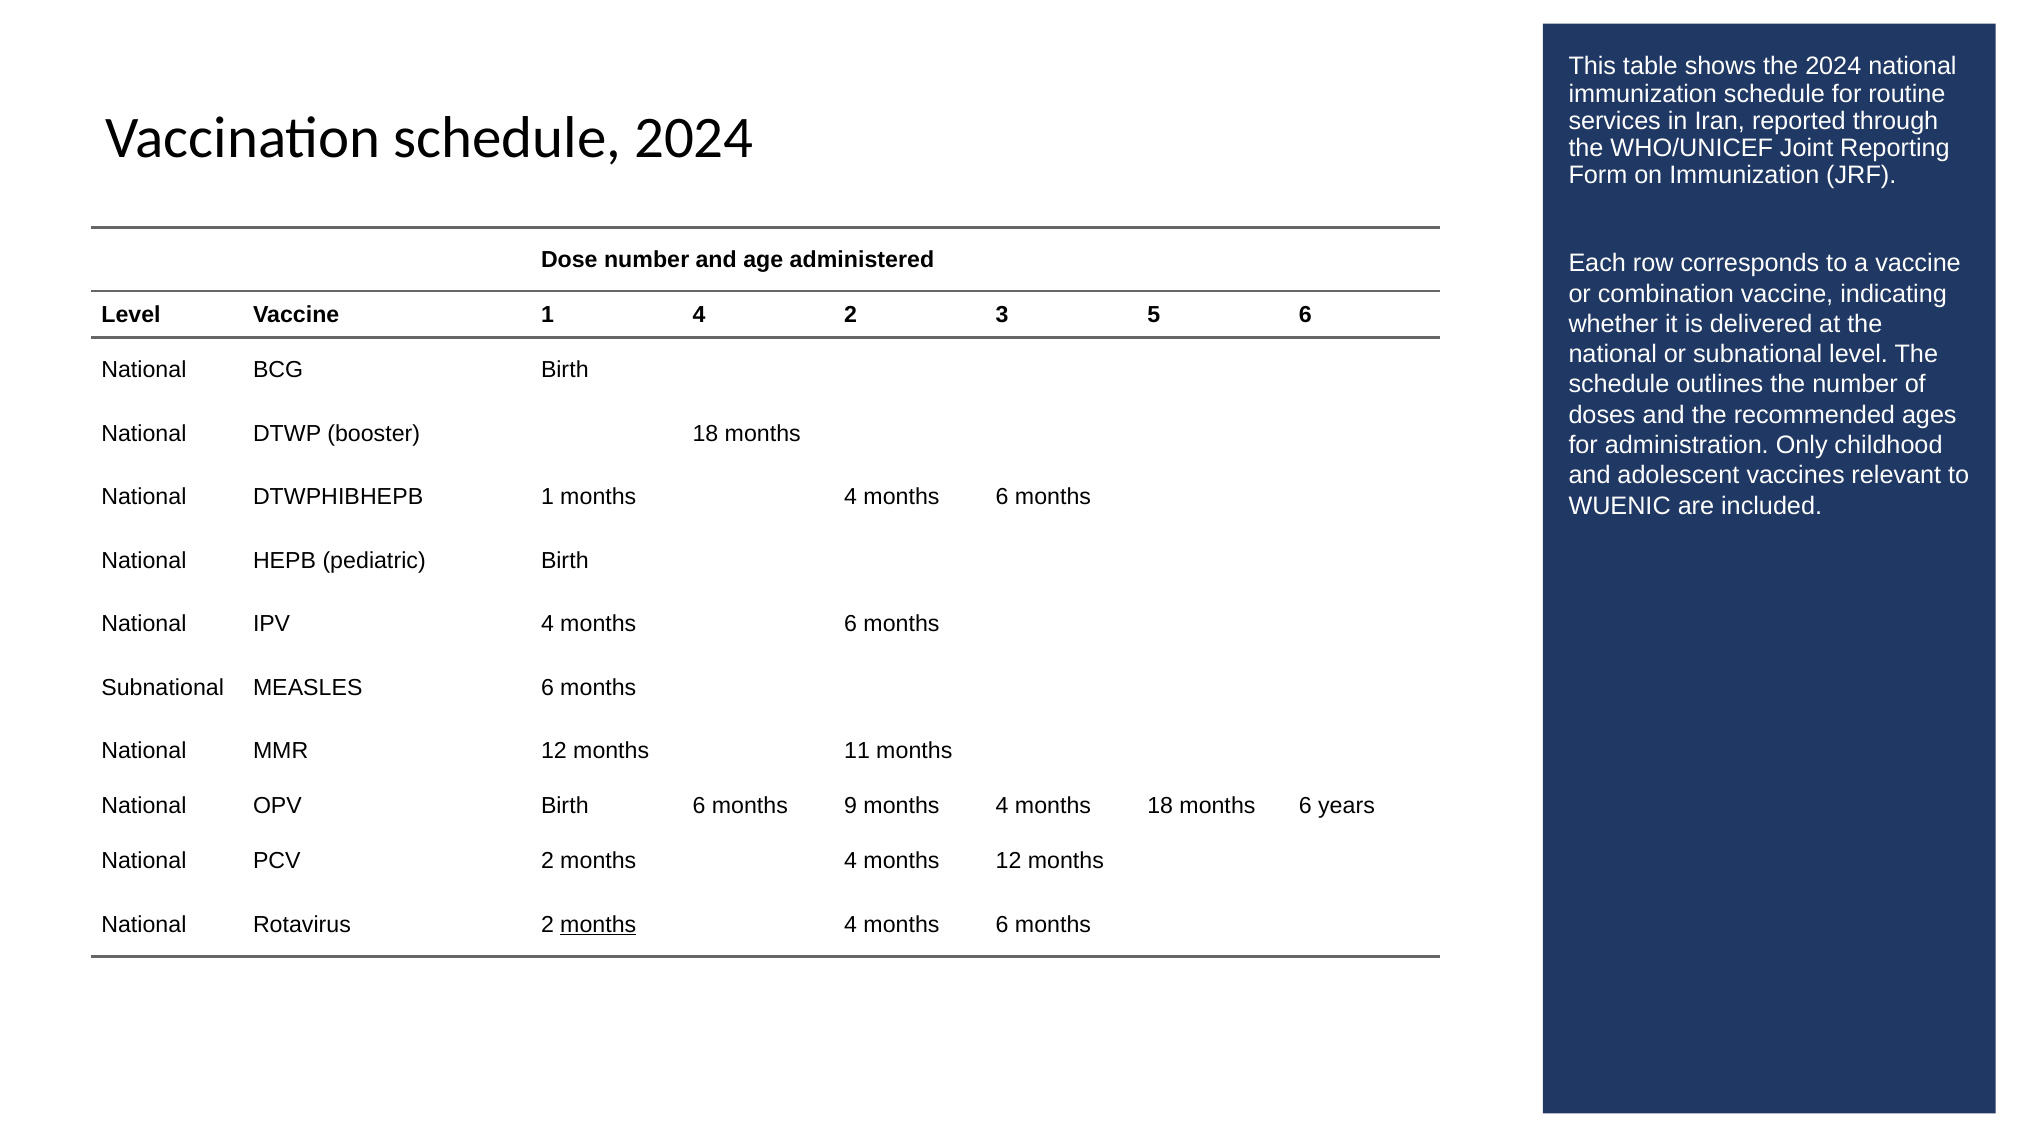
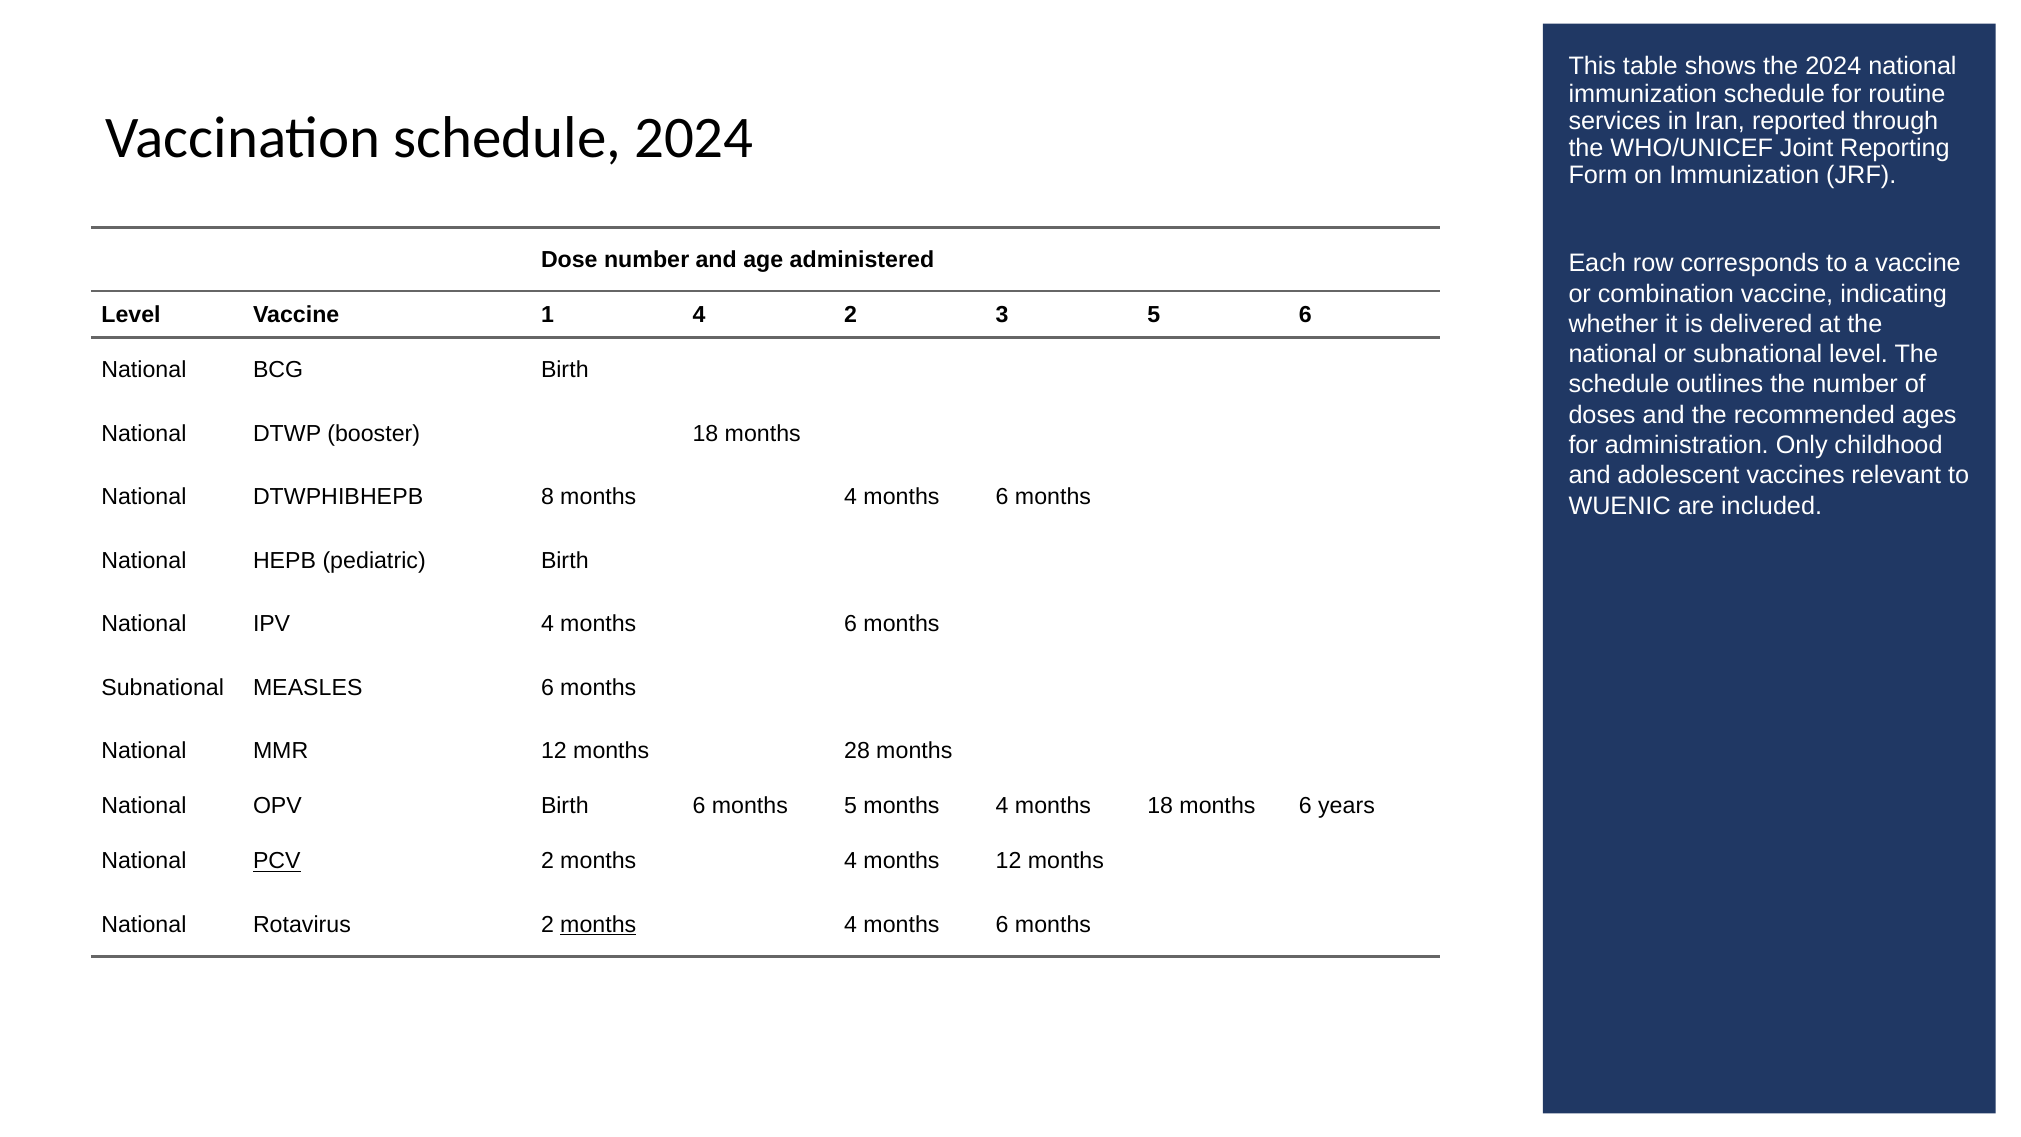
DTWPHIBHEPB 1: 1 -> 8 (547, 497)
11: 11 -> 28 (857, 751)
months 9: 9 -> 5 (851, 806)
PCV underline: none -> present (277, 861)
